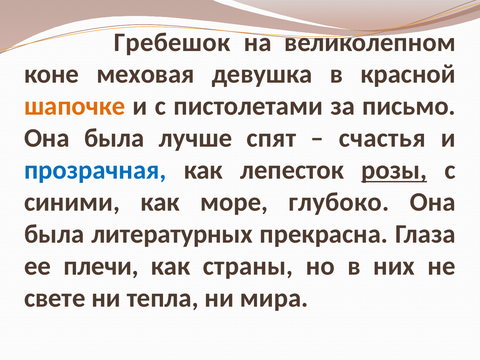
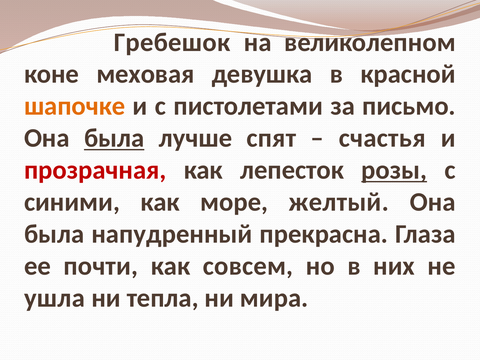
была underline: none -> present (114, 138)
прозрачная colour: blue -> red (95, 170)
глубоко: глубоко -> желтый (339, 202)
литературных: литературных -> напудренный (172, 234)
плечи: плечи -> почти (101, 266)
страны: страны -> совсем (248, 266)
свете: свете -> ушла (55, 298)
